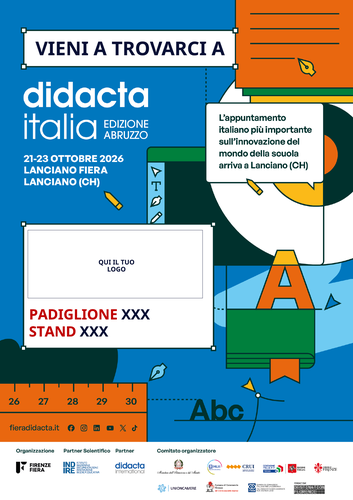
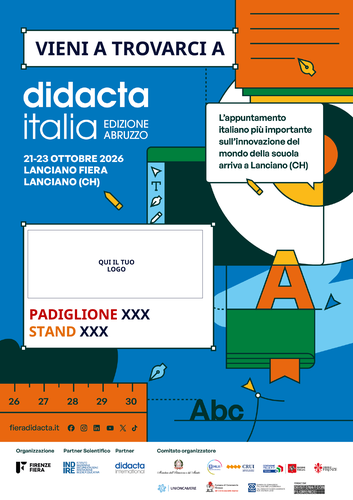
STAND colour: red -> orange (53, 332)
